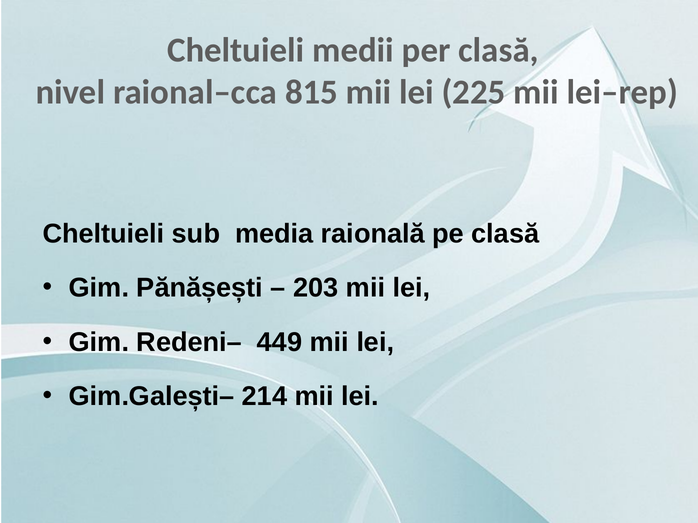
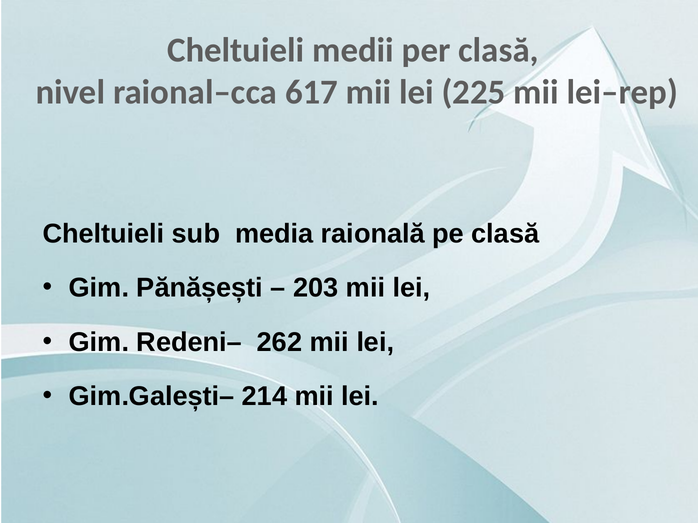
815: 815 -> 617 (311, 92)
449: 449 -> 262 (279, 342)
